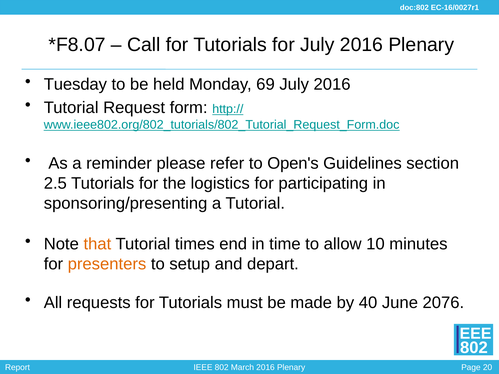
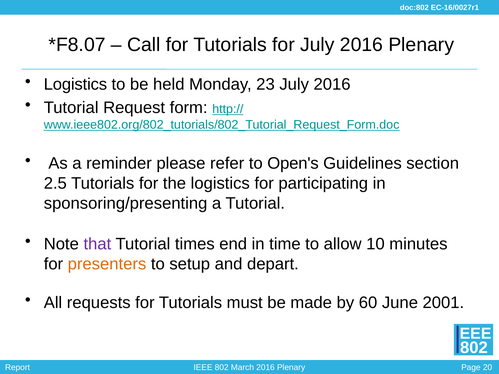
Tuesday: Tuesday -> Logistics (75, 84)
69: 69 -> 23 (265, 84)
that colour: orange -> purple (97, 244)
40: 40 -> 60 (368, 303)
2076: 2076 -> 2001 (443, 303)
